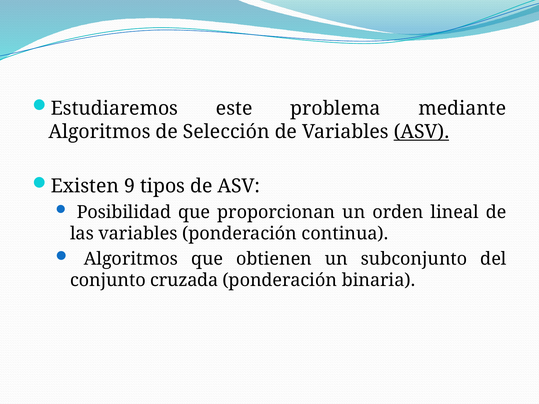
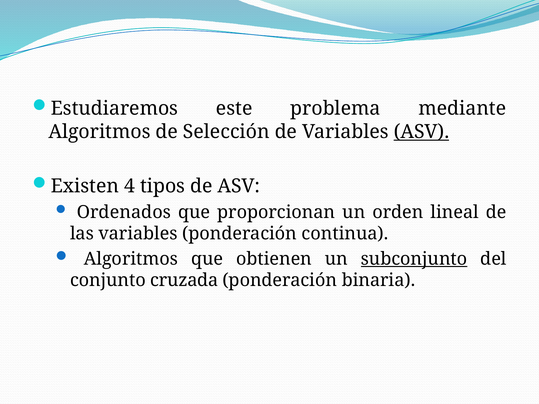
9: 9 -> 4 (129, 186)
Posibilidad: Posibilidad -> Ordenados (124, 212)
subconjunto underline: none -> present (414, 259)
